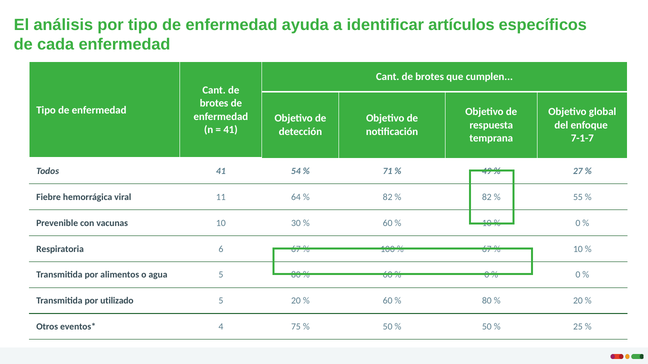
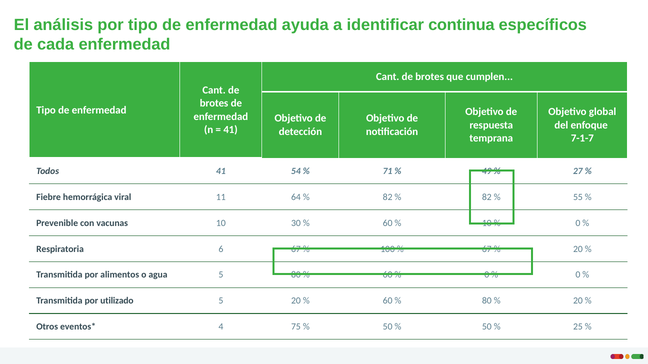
artículos: artículos -> continua (461, 25)
10: 10 -> 20 (578, 249)
